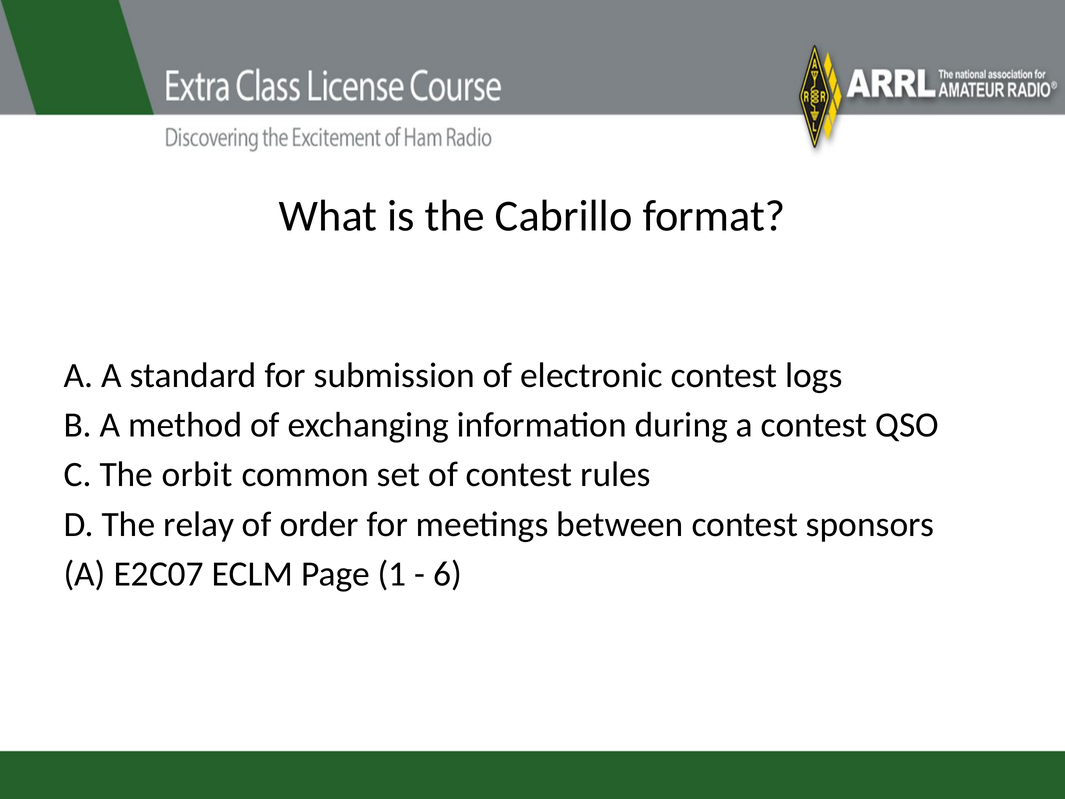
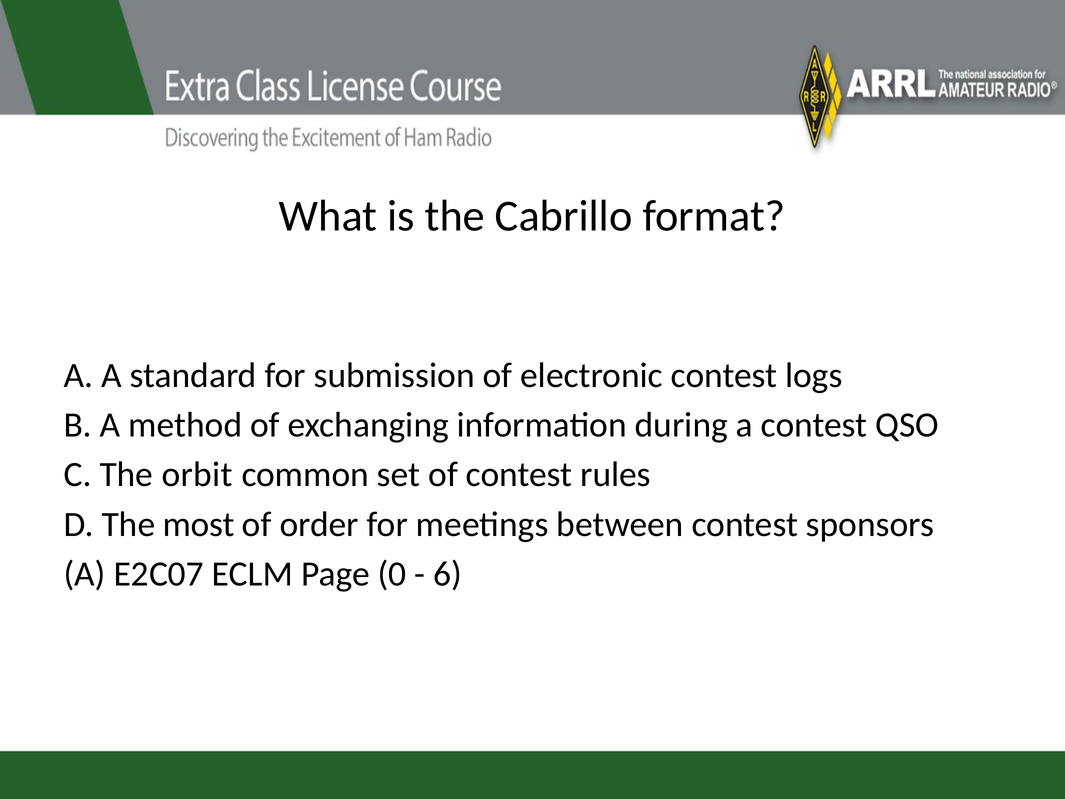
relay: relay -> most (199, 524)
1: 1 -> 0 (392, 574)
